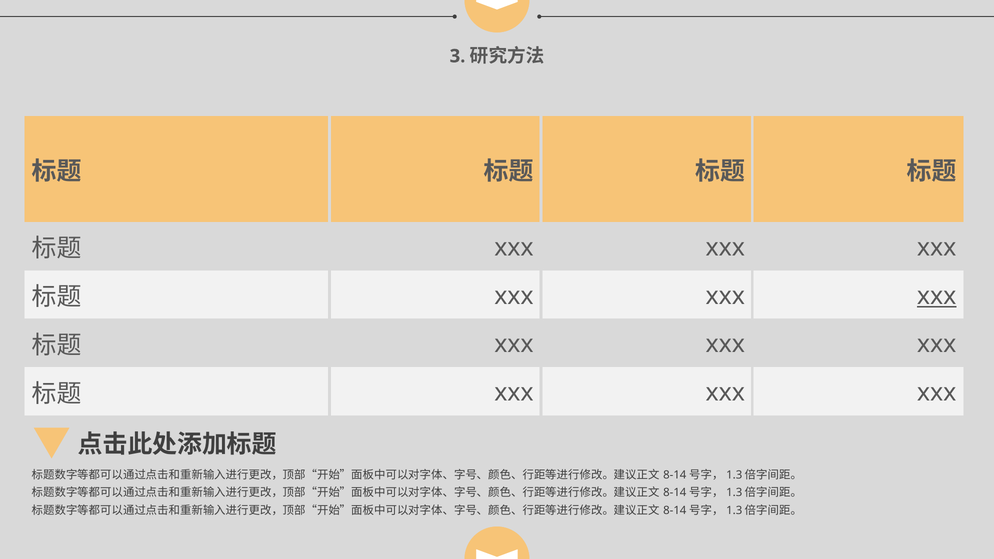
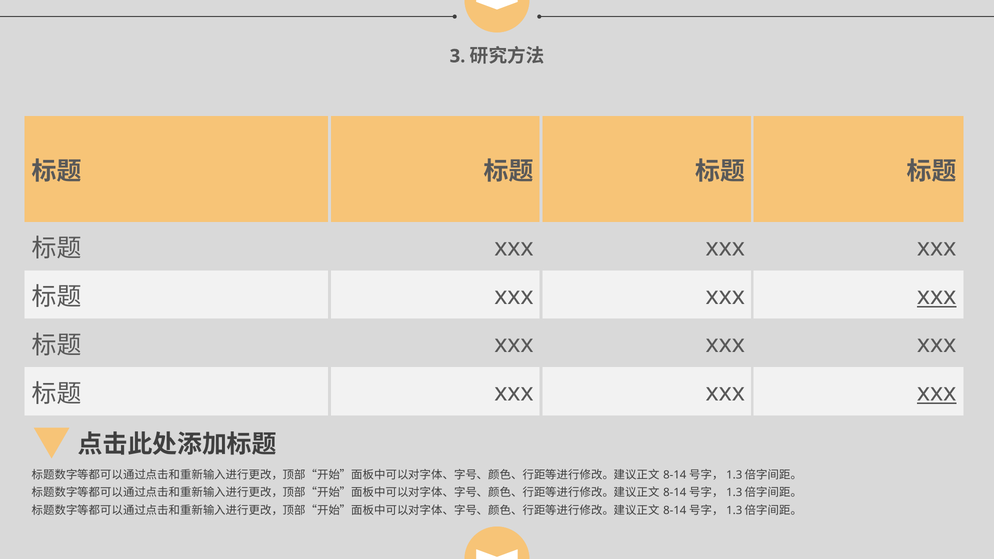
xxx underline: none -> present (937, 393)
